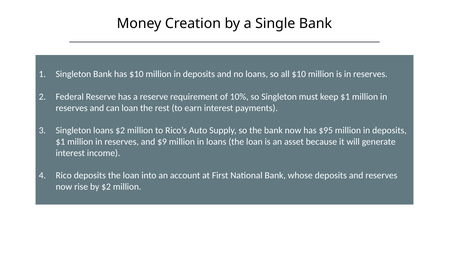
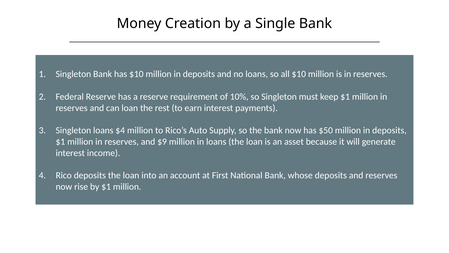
loans $2: $2 -> $4 (120, 130)
$95: $95 -> $50 (326, 130)
by $2: $2 -> $1 (106, 186)
